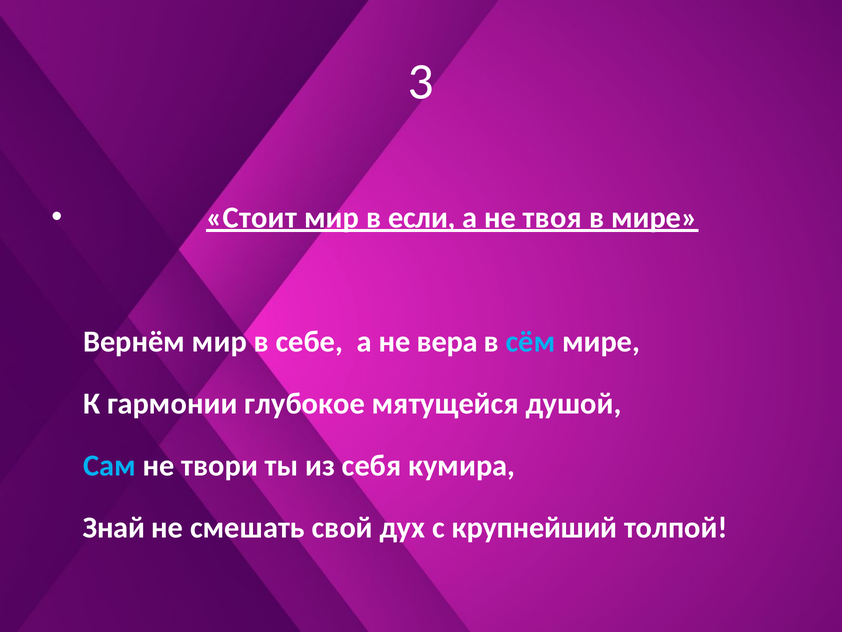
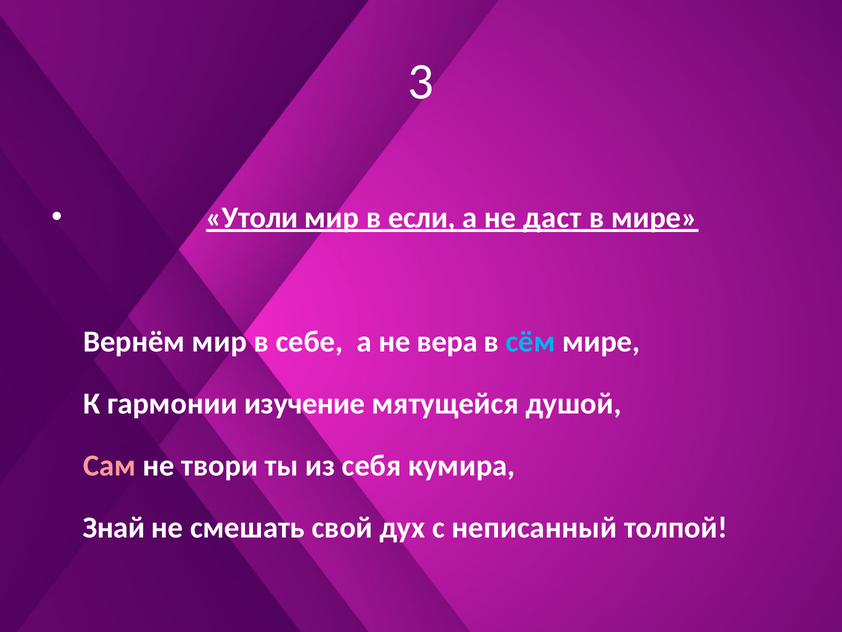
Стоит: Стоит -> Утоли (252, 217)
твоя: твоя -> даст (552, 217)
глубокое: глубокое -> изучение (305, 403)
Сам colour: light blue -> pink (109, 465)
крупнейший: крупнейший -> неписанный (534, 527)
